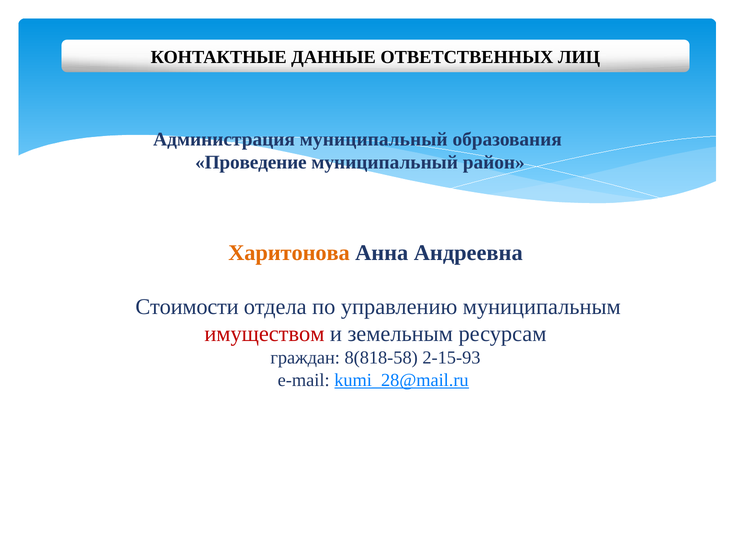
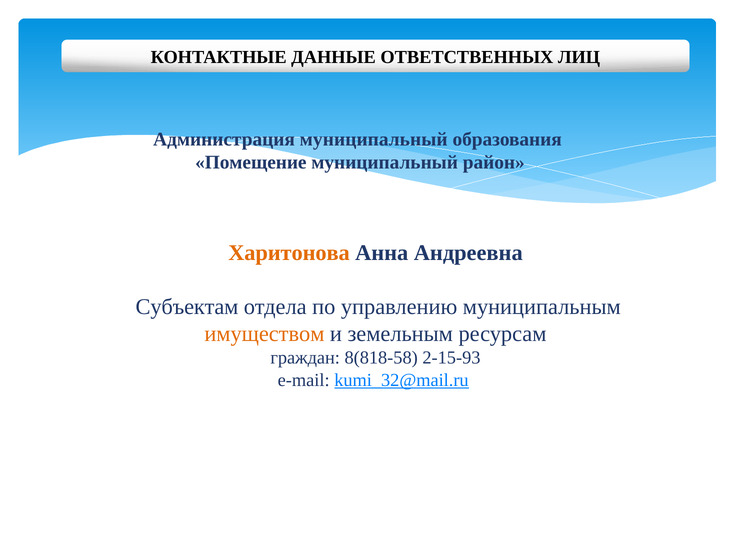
Проведение: Проведение -> Помещение (251, 162)
Стоимости: Стоимости -> Субъектам (187, 307)
имуществом colour: red -> orange (264, 333)
kumi_28@mail.ru: kumi_28@mail.ru -> kumi_32@mail.ru (401, 380)
